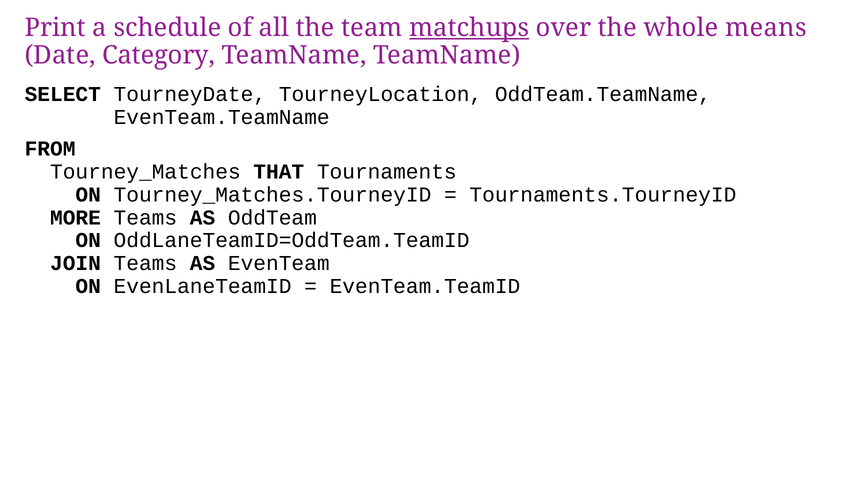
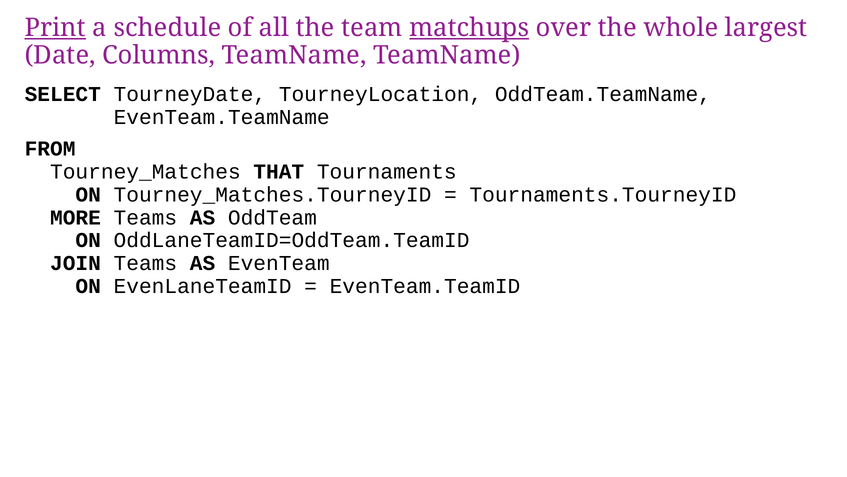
Print underline: none -> present (55, 28)
means: means -> largest (766, 28)
Category: Category -> Columns (159, 55)
